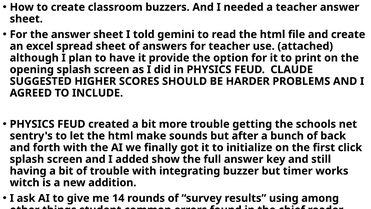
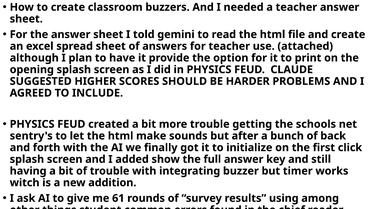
14: 14 -> 61 (118, 198)
